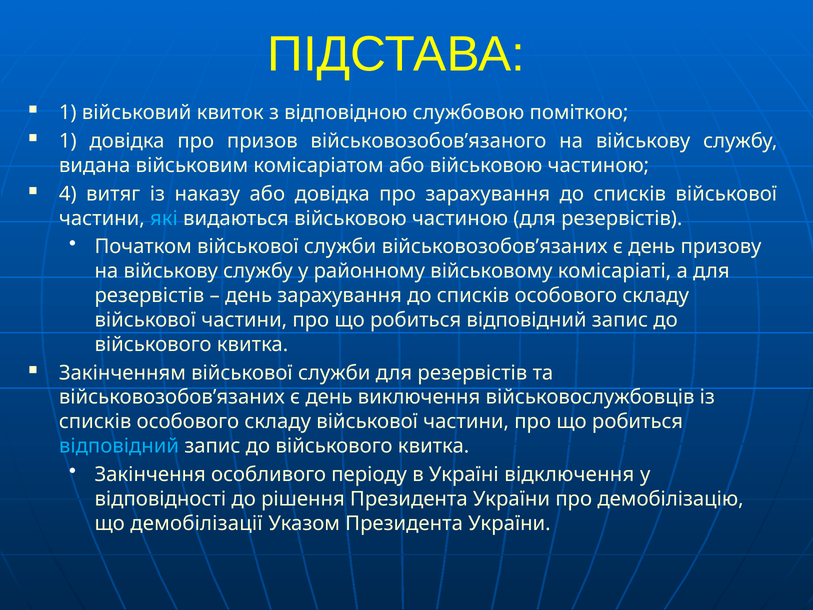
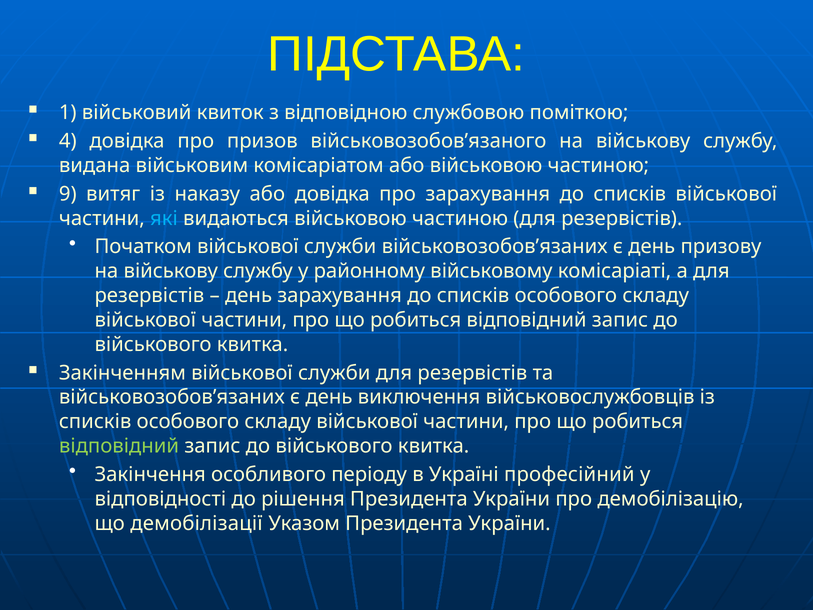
1: 1 -> 4 (68, 141)
4: 4 -> 9 (68, 194)
відповідний colour: light blue -> light green (119, 446)
відключення: відключення -> професійний (569, 474)
